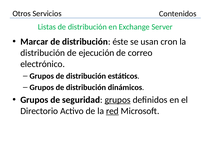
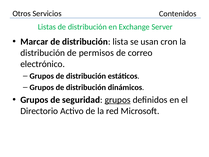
éste: éste -> lista (120, 42)
ejecución: ejecución -> permisos (96, 53)
red underline: present -> none (112, 111)
